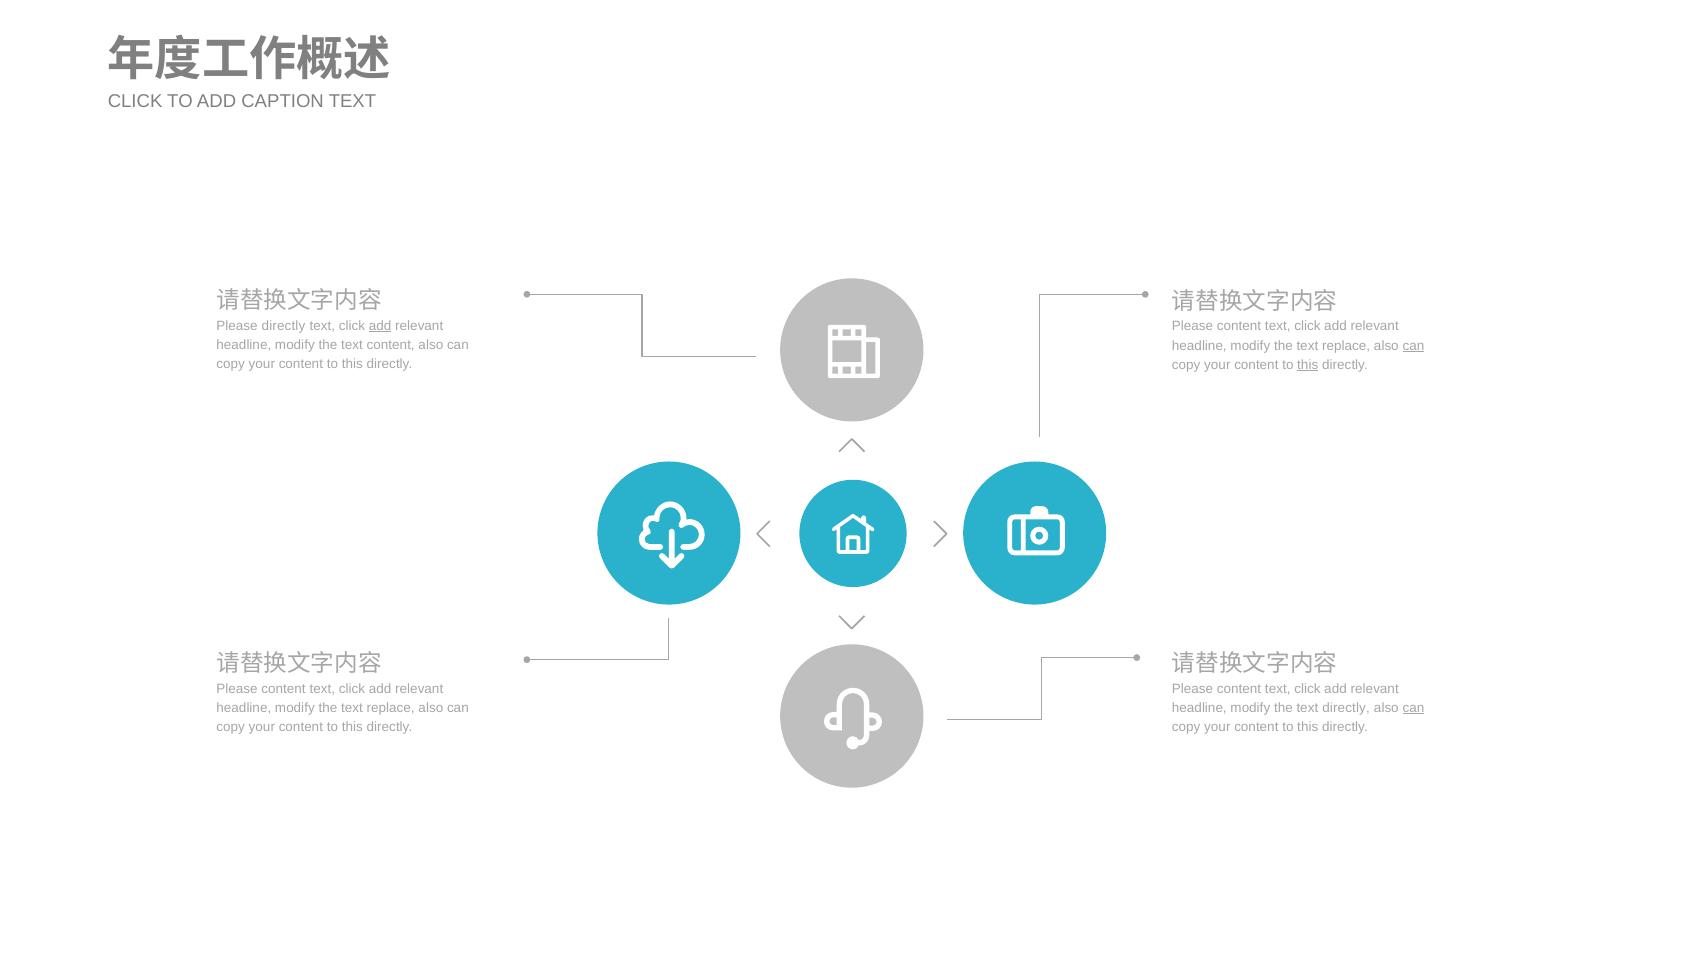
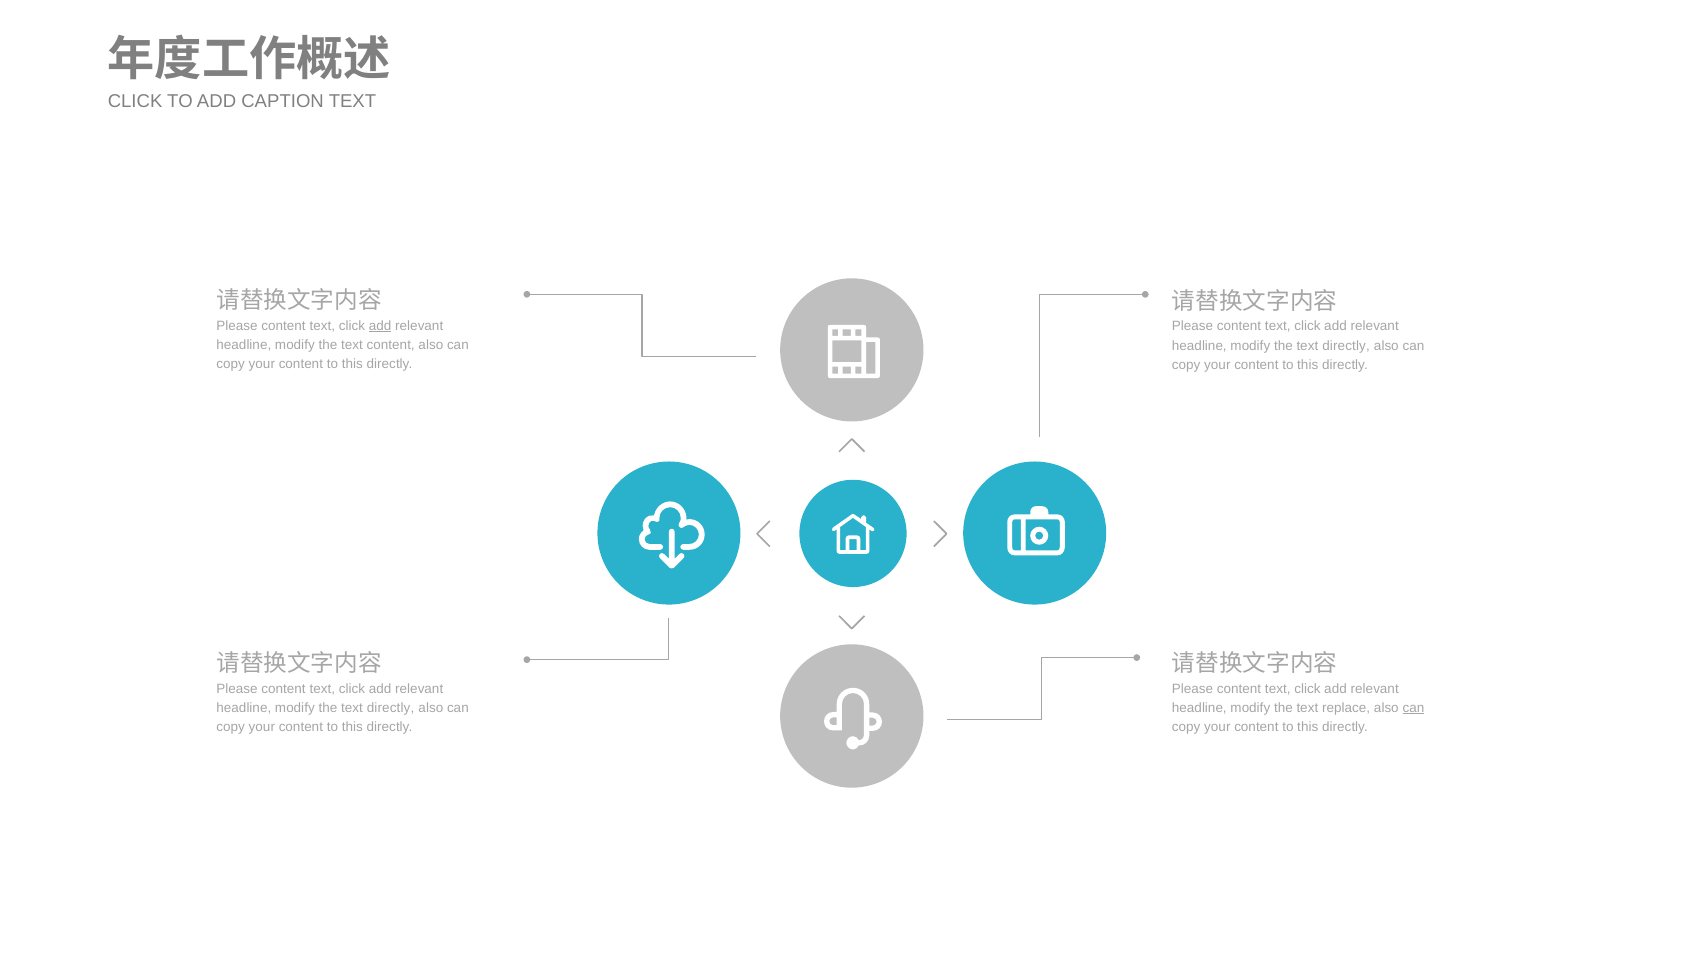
directly: directly -> content (284, 326)
replace: replace -> directly (1346, 346)
can underline: present -> none (1413, 346)
this underline: present -> none (1308, 365)
replace: replace -> directly (391, 708)
text directly: directly -> replace (1346, 708)
